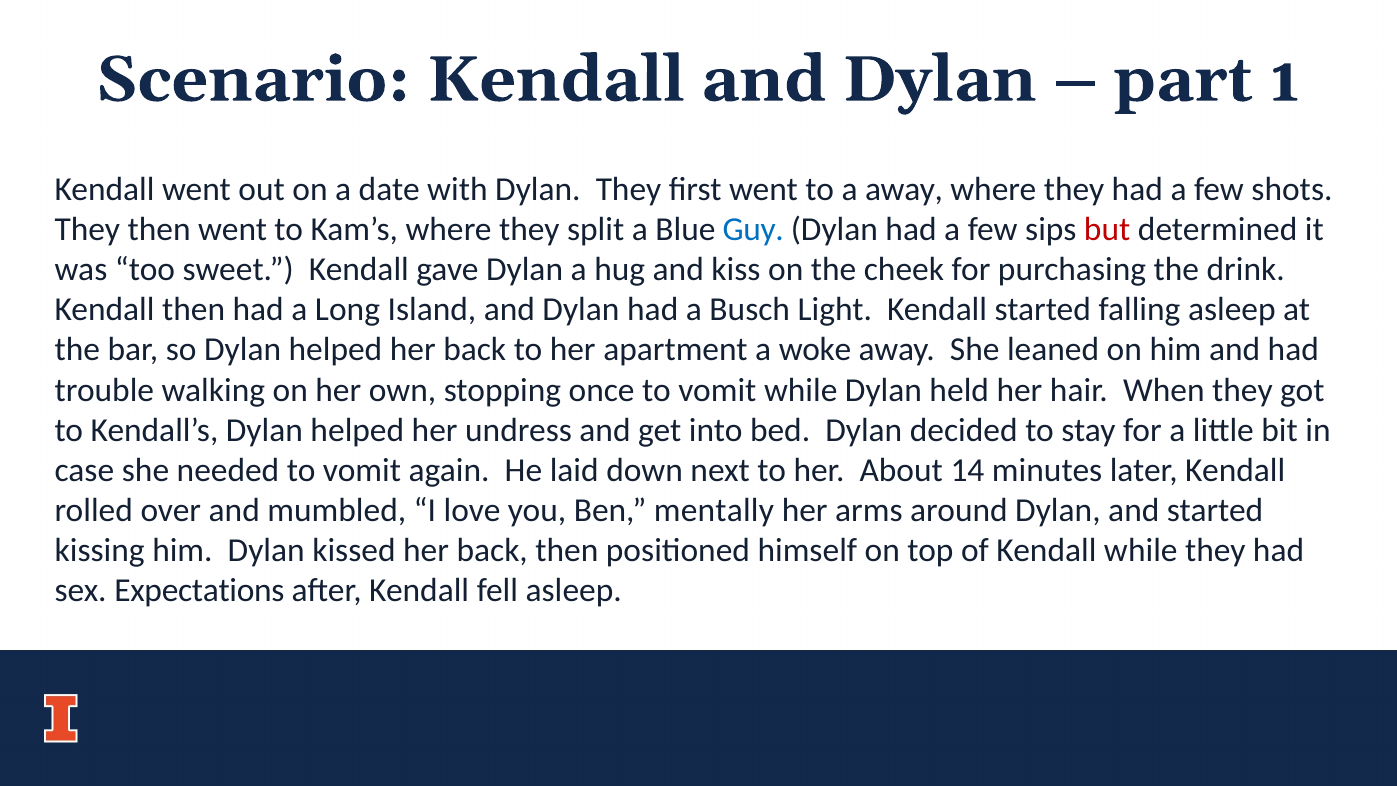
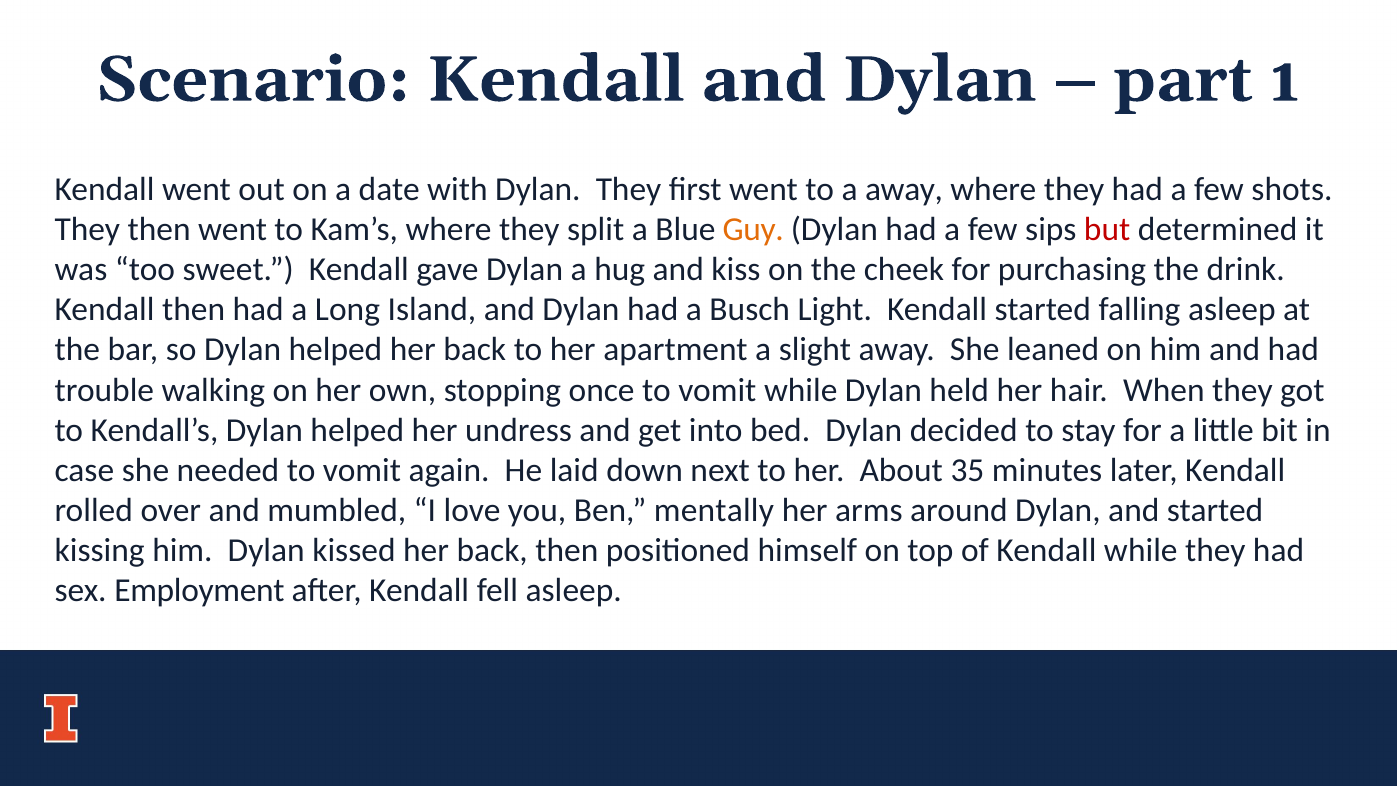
Guy colour: blue -> orange (753, 229)
woke: woke -> slight (815, 350)
14: 14 -> 35 (967, 470)
Expectations: Expectations -> Employment (199, 591)
